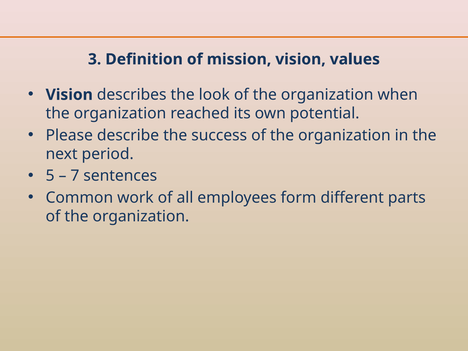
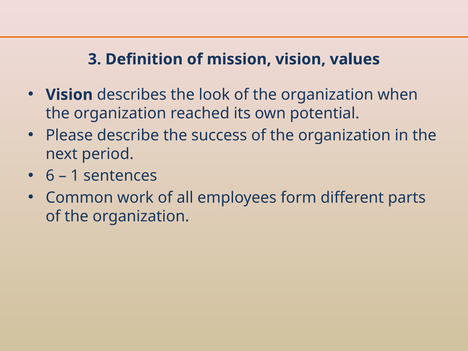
5: 5 -> 6 (50, 176)
7: 7 -> 1 (75, 176)
